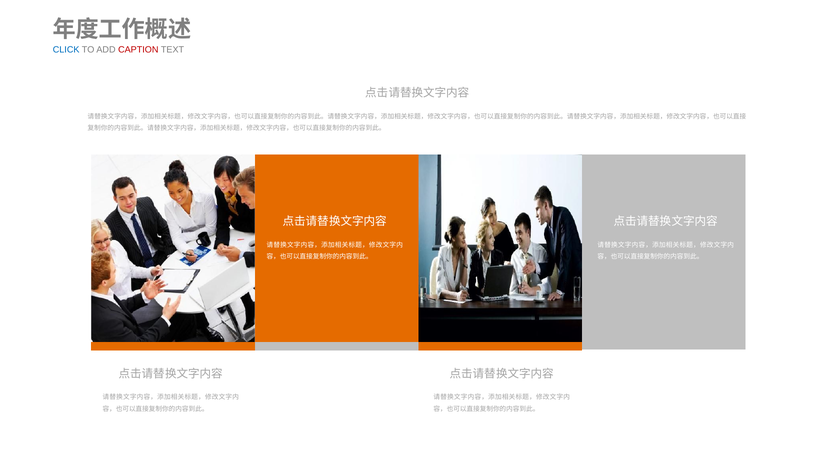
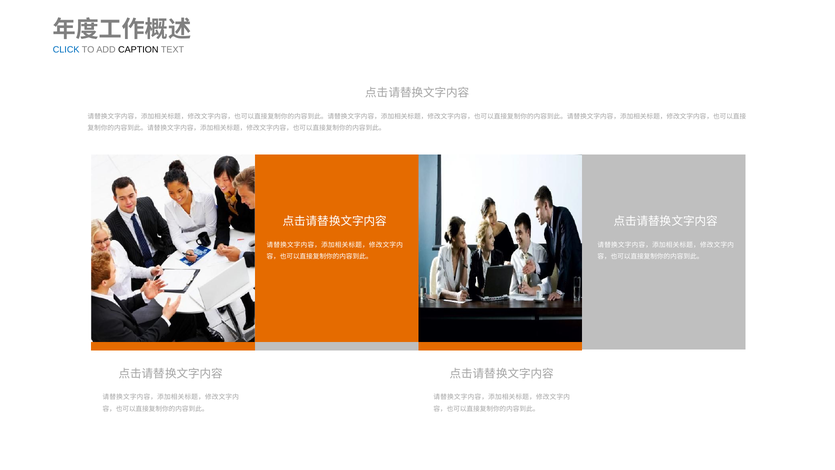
CAPTION colour: red -> black (138, 50)
